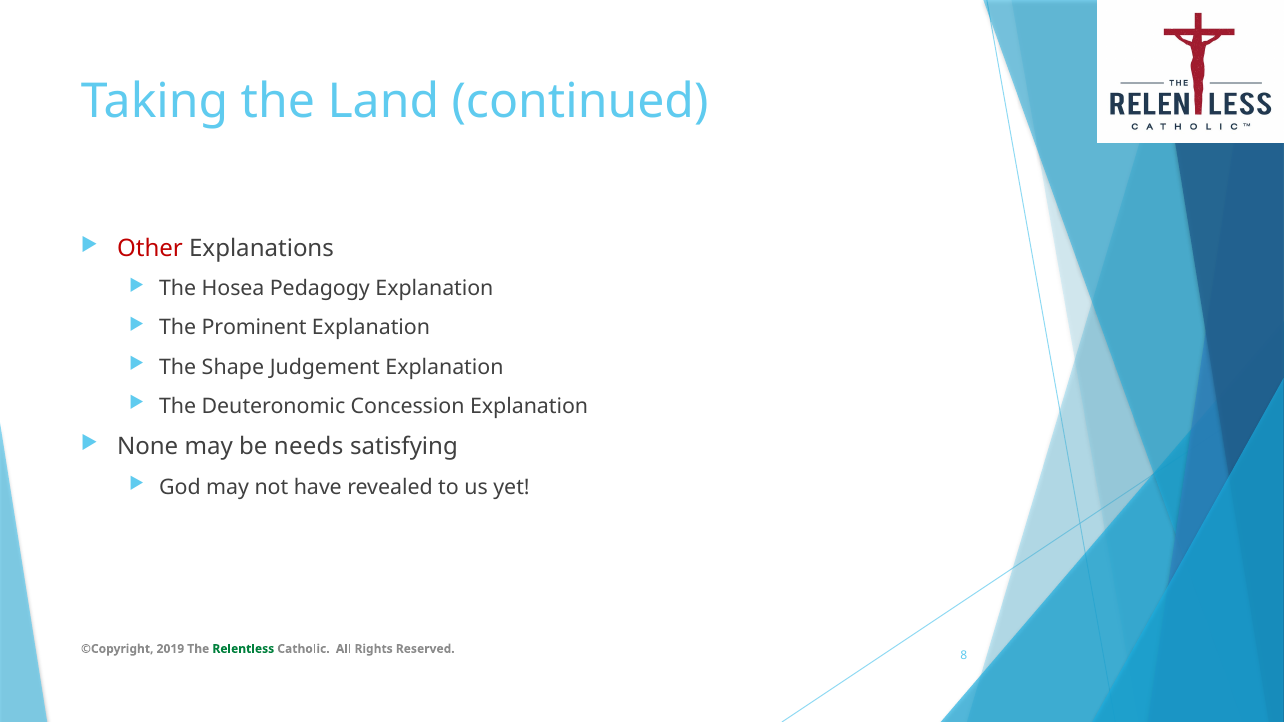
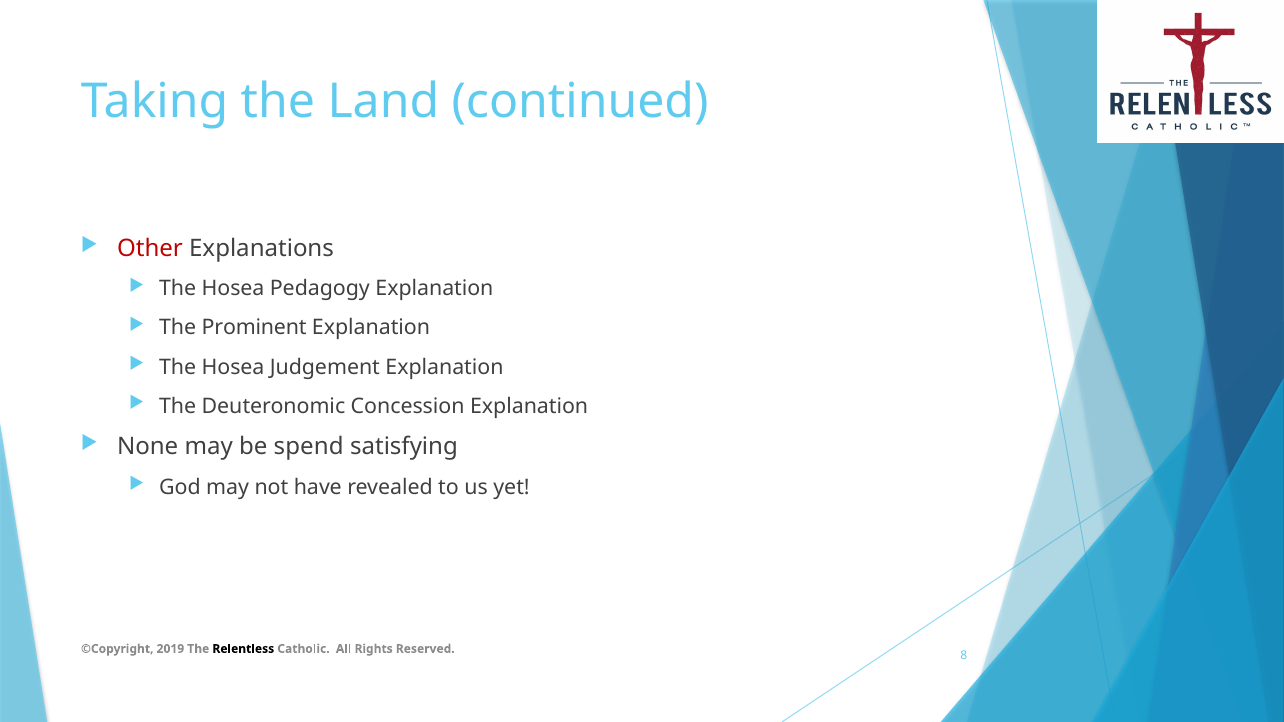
Shape: Shape -> Hosea (233, 367)
needs: needs -> spend (309, 447)
Relentless colour: green -> black (243, 649)
